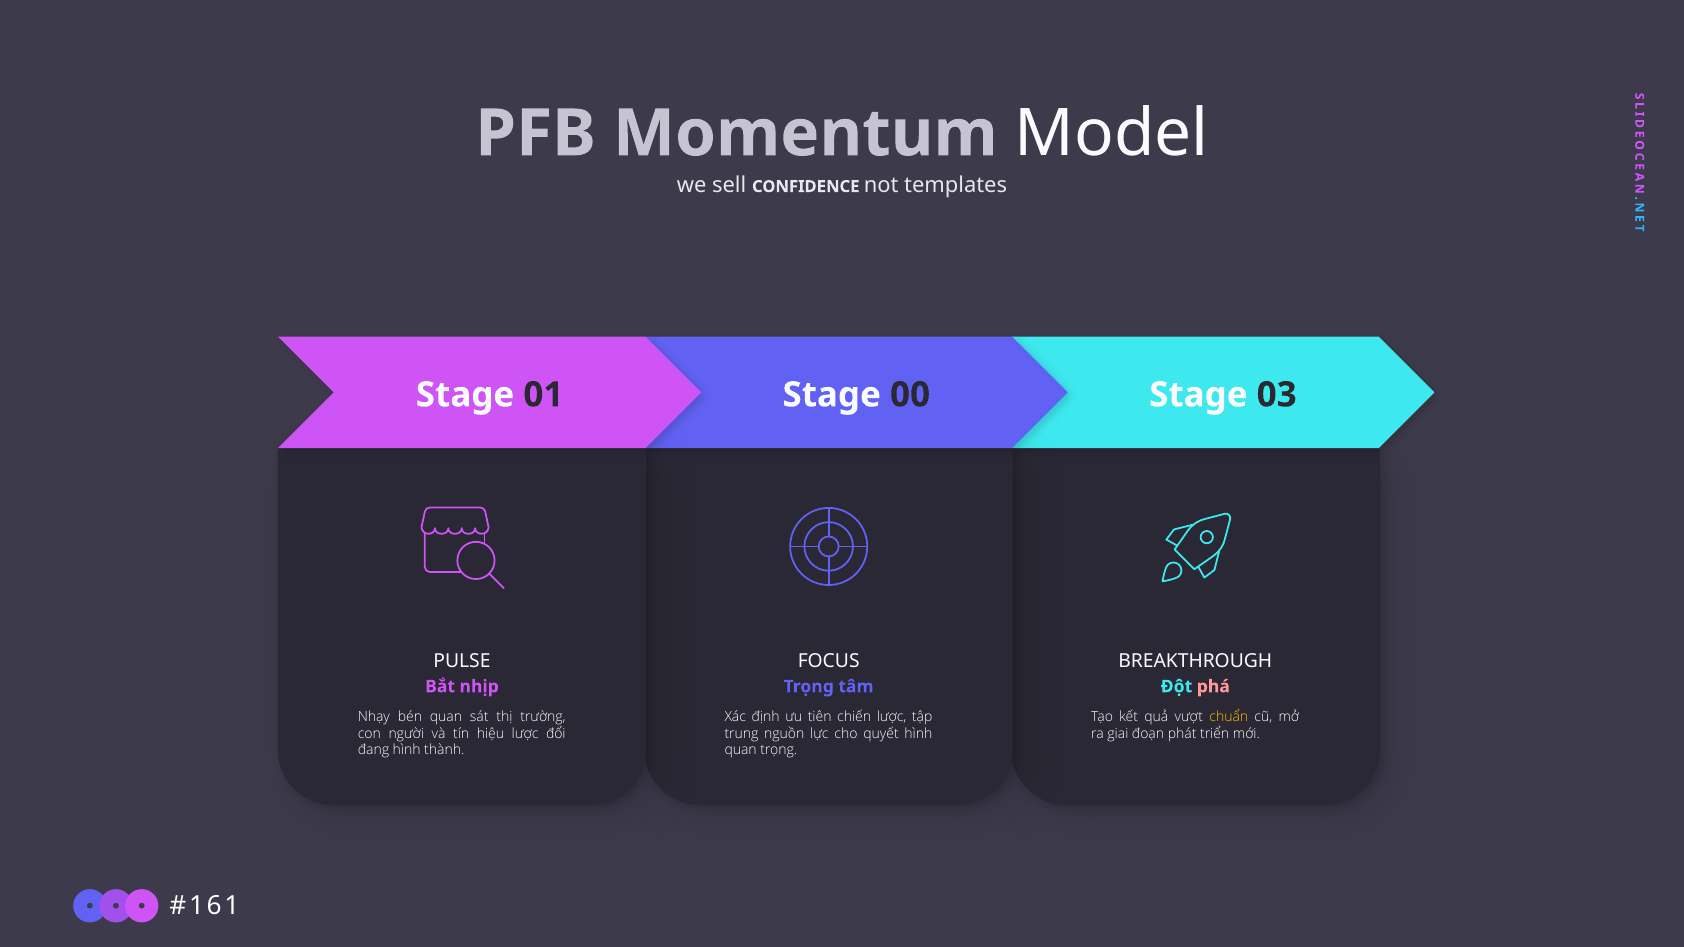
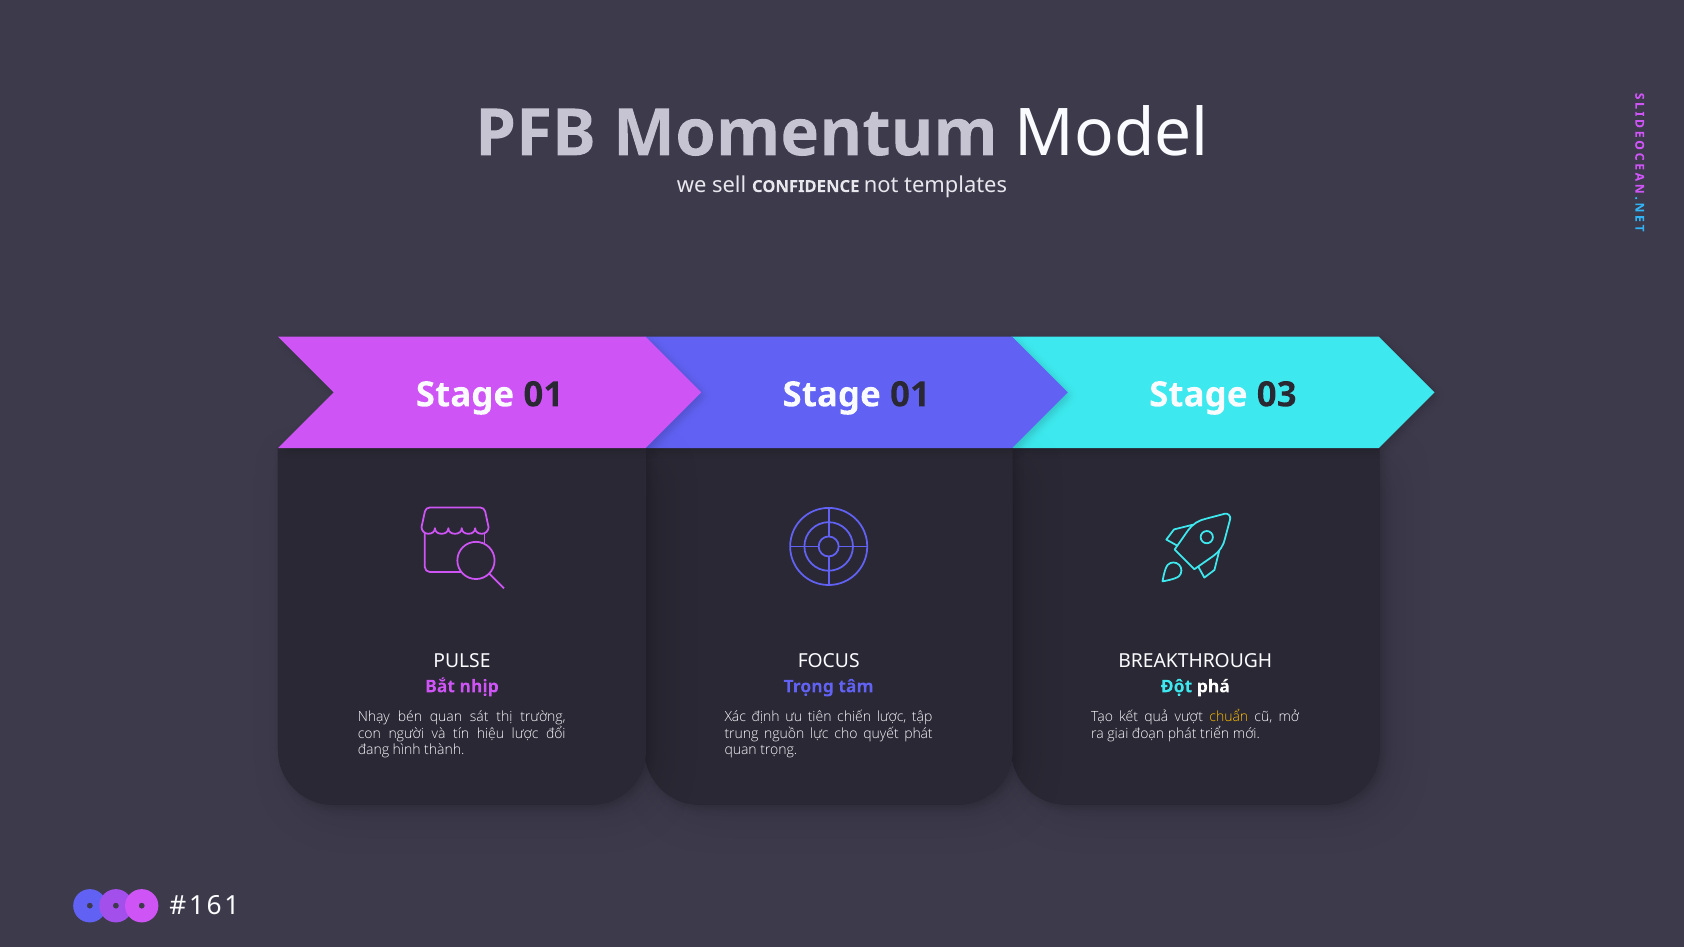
00: 00 -> 01 (910, 395)
phá colour: pink -> white (1213, 687)
quyết hình: hình -> phát (919, 734)
